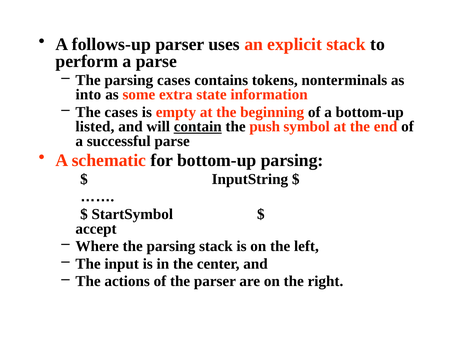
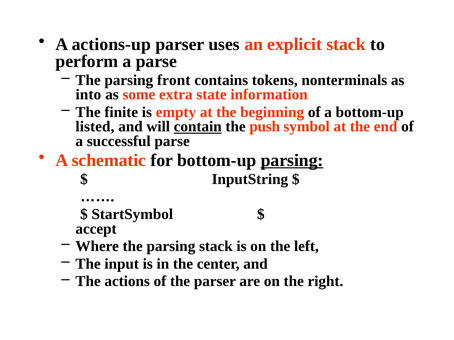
follows-up: follows-up -> actions-up (111, 44)
parsing cases: cases -> front (174, 80)
The cases: cases -> finite (121, 112)
parsing underline: none -> present (292, 161)
